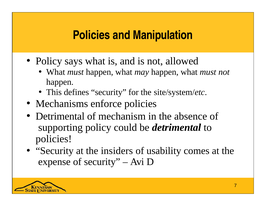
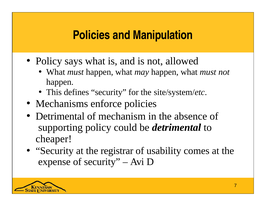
policies: policies -> cheaper (54, 138)
insiders: insiders -> registrar (117, 151)
